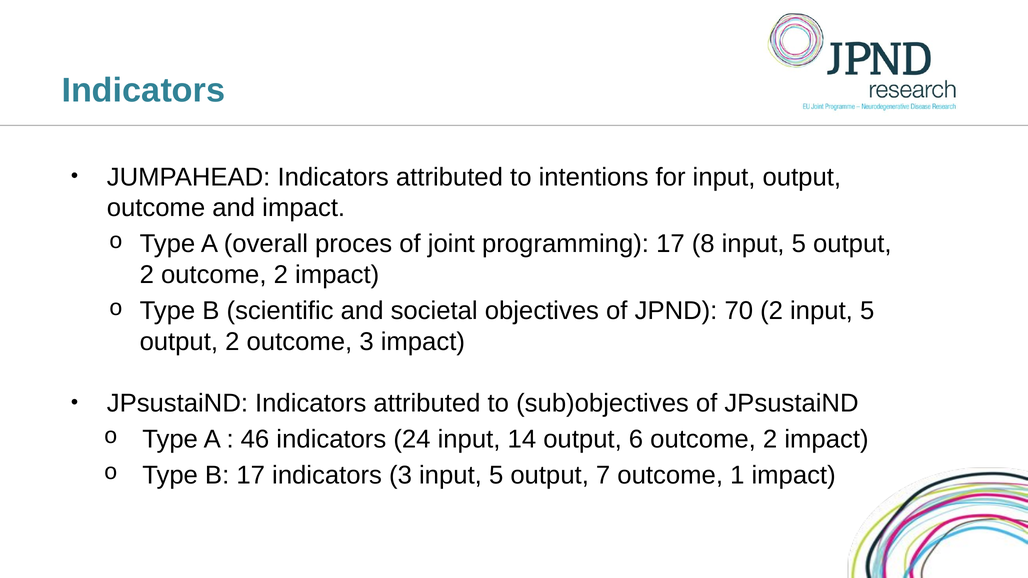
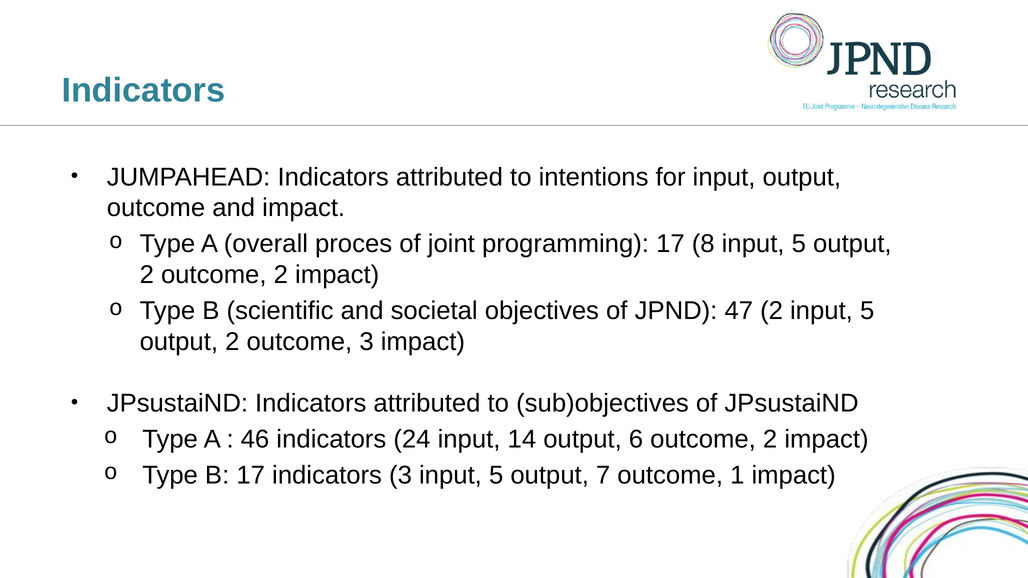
70: 70 -> 47 (739, 311)
